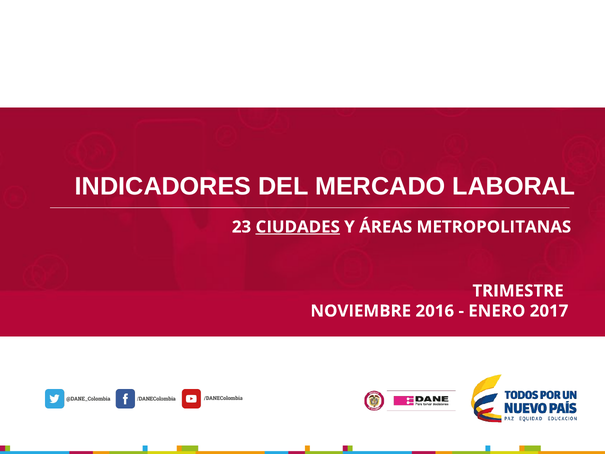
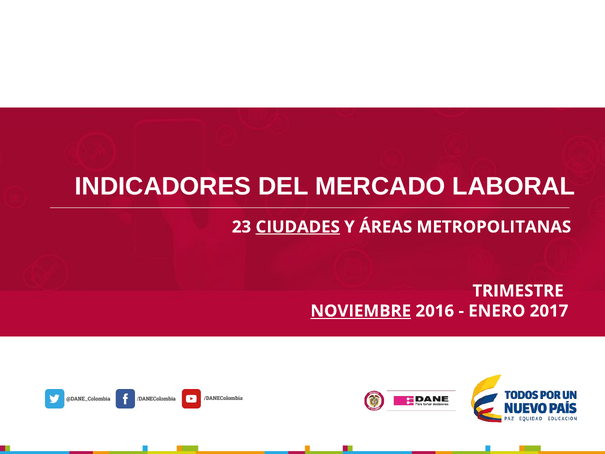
NOVIEMBRE underline: none -> present (361, 311)
